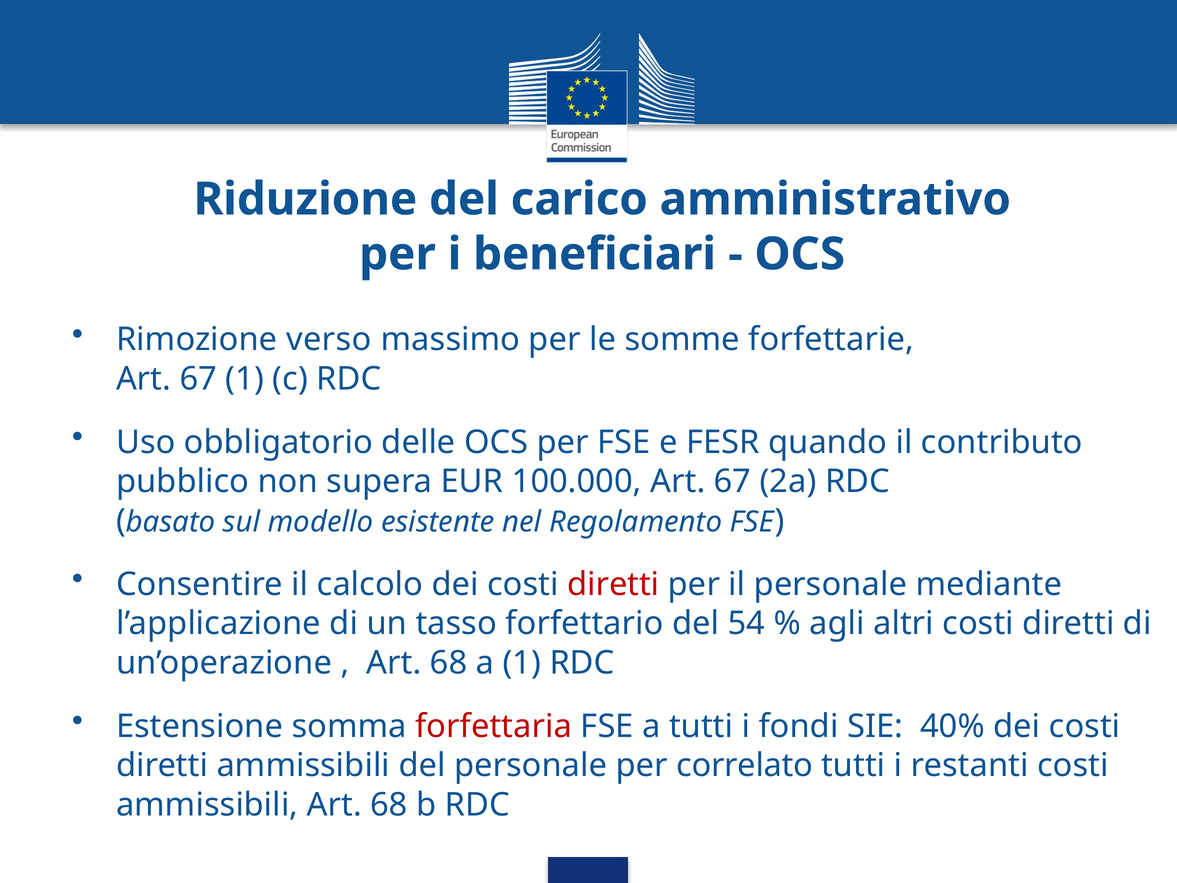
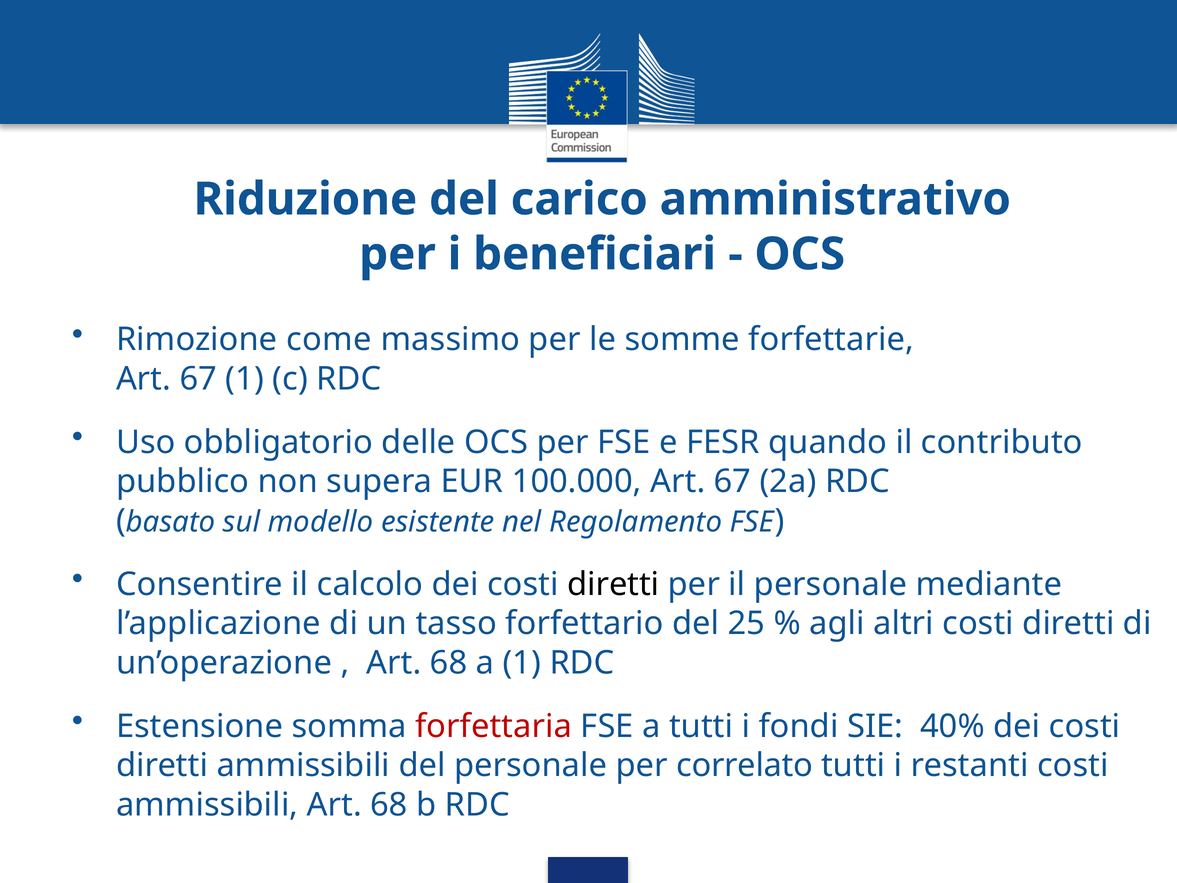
verso: verso -> come (329, 339)
diretti colour: red -> black (613, 584)
54: 54 -> 25 (746, 623)
